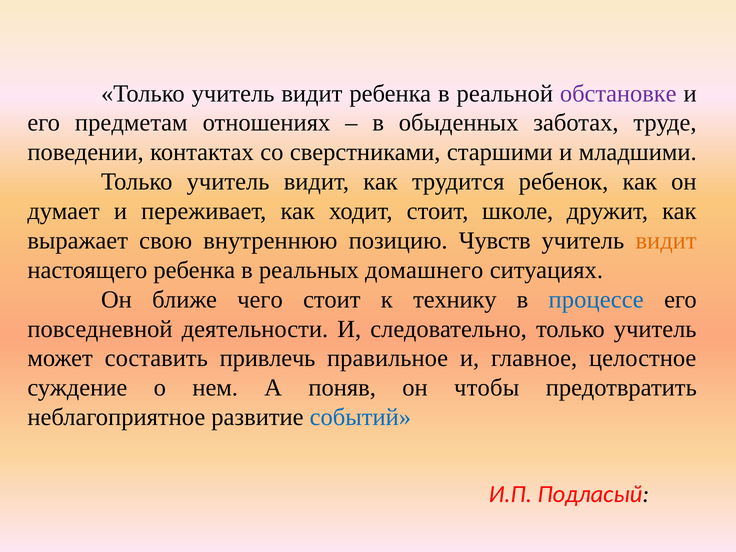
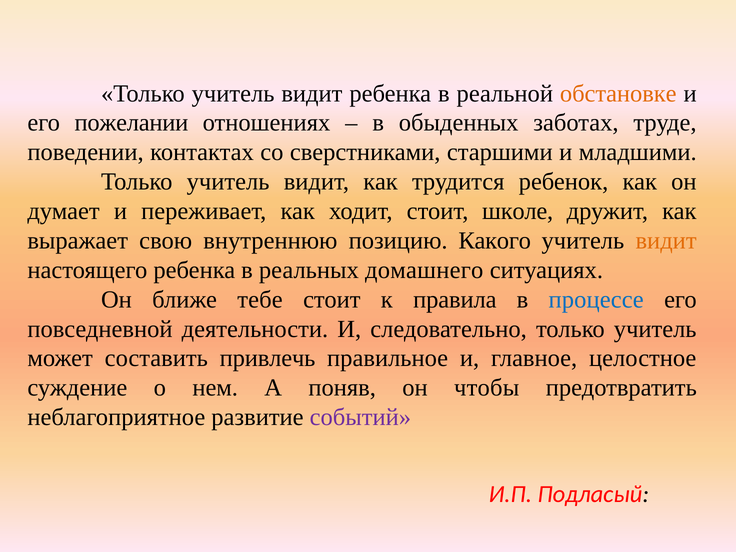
обстановке colour: purple -> orange (618, 93)
предметам: предметам -> пожелании (131, 123)
Чувств: Чувств -> Какого (495, 241)
чего: чего -> тебе (260, 299)
технику: технику -> правила (455, 299)
событий colour: blue -> purple (360, 417)
